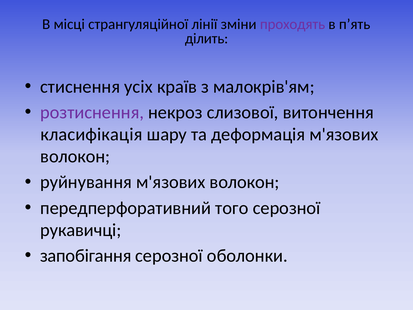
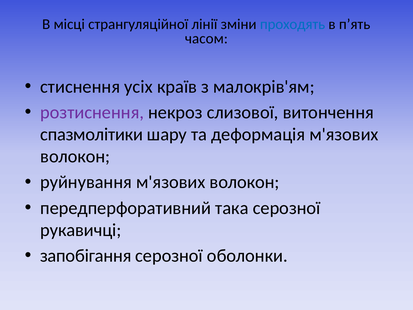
проходять colour: purple -> blue (293, 24)
ділить: ділить -> часом (206, 39)
класифікація: класифікація -> спазмолітики (92, 134)
того: того -> така (232, 208)
